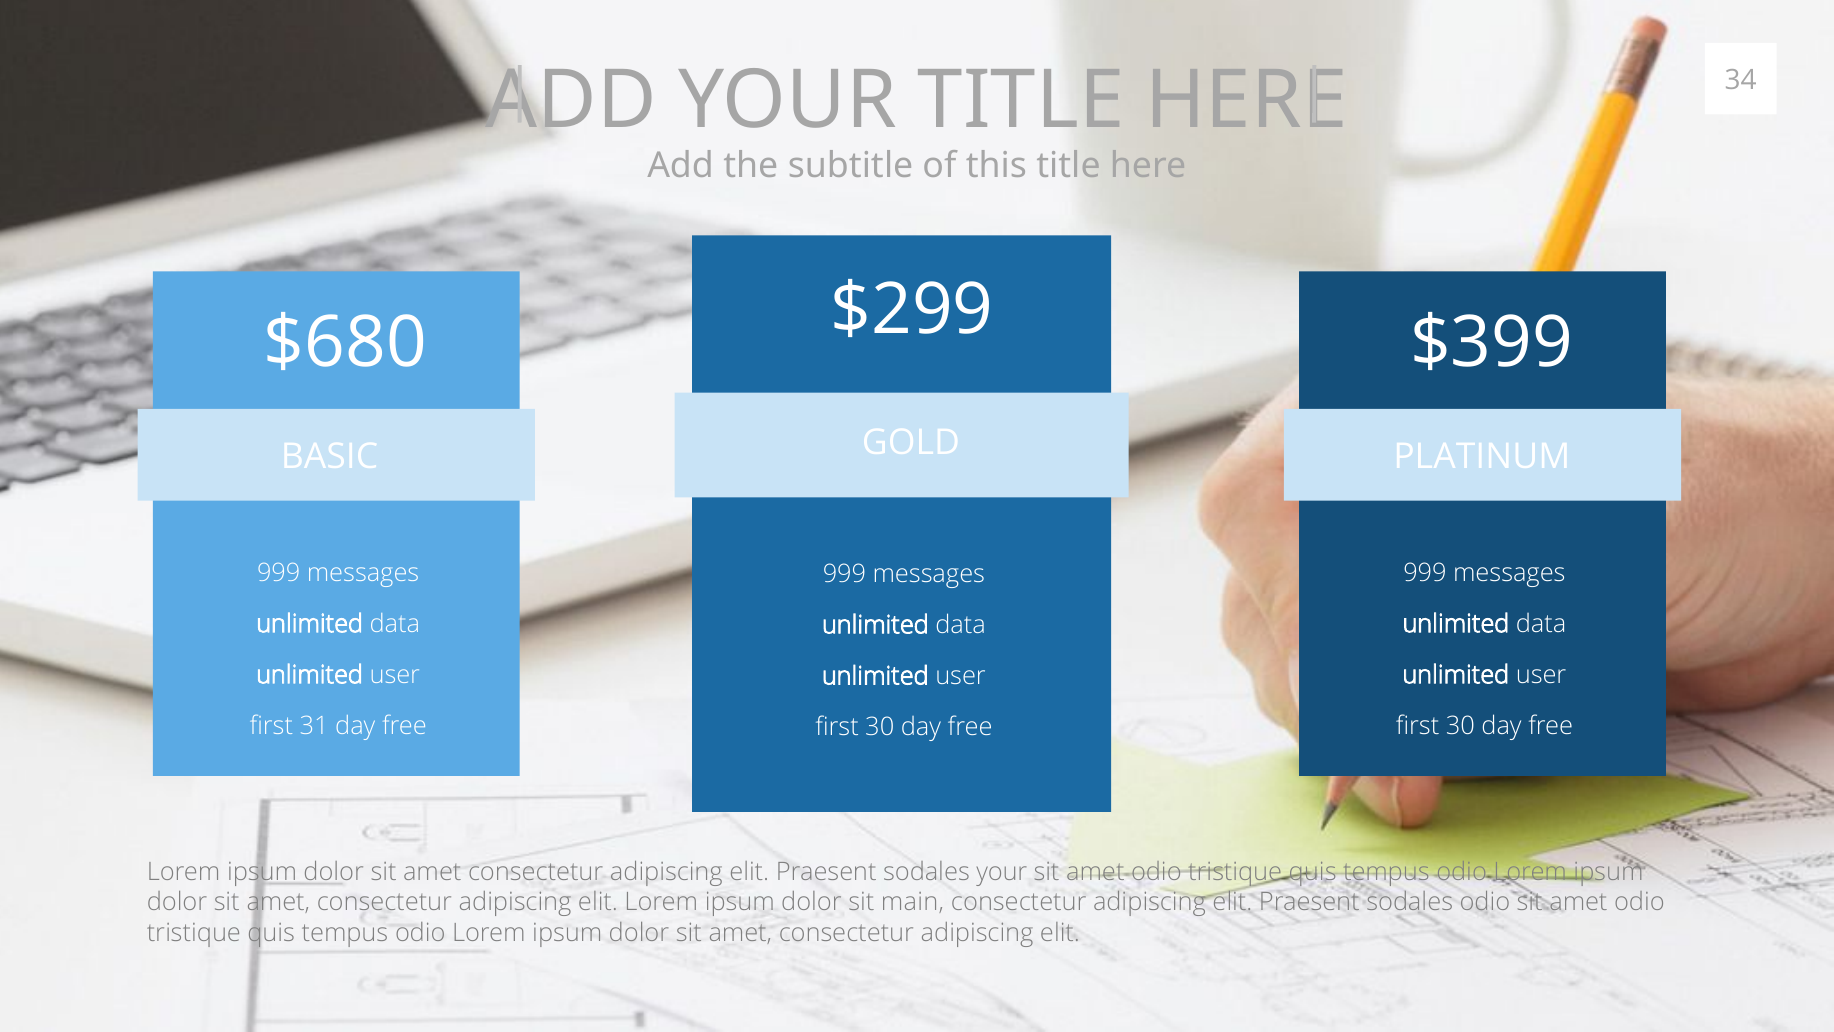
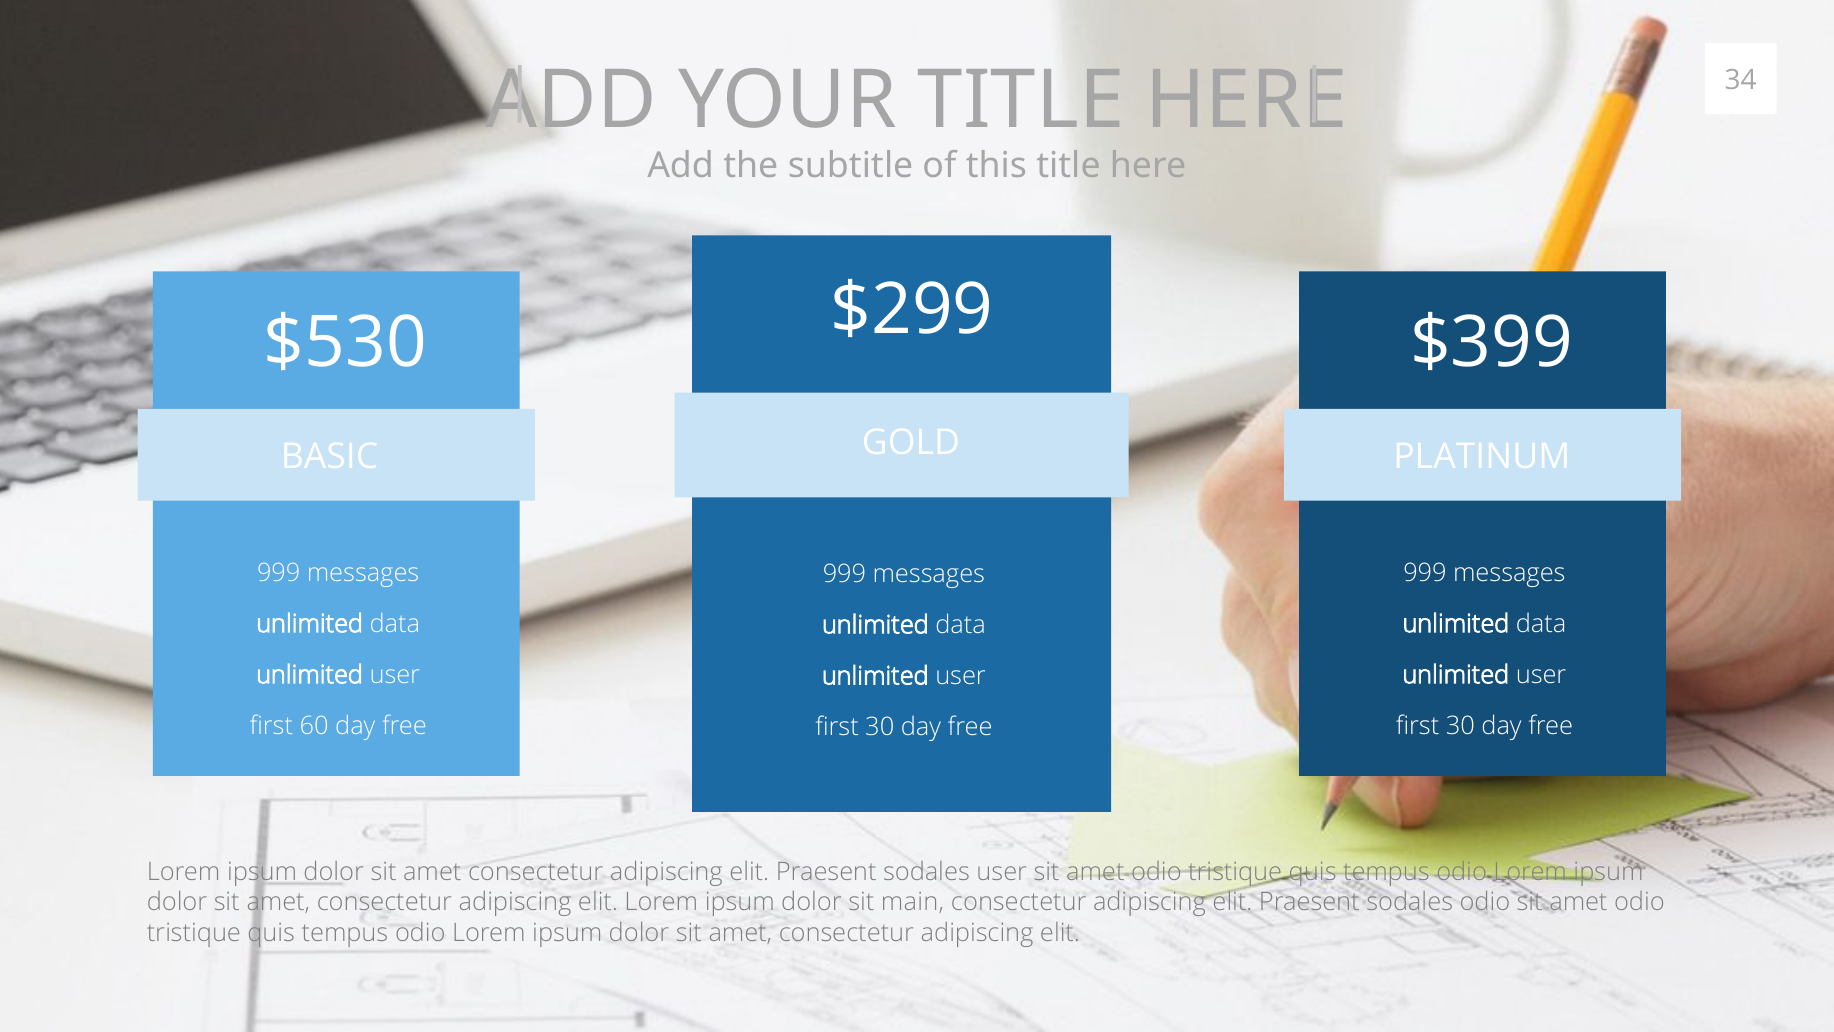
$680: $680 -> $530 (345, 343)
31: 31 -> 60 (314, 726)
sodales your: your -> user (1002, 871)
